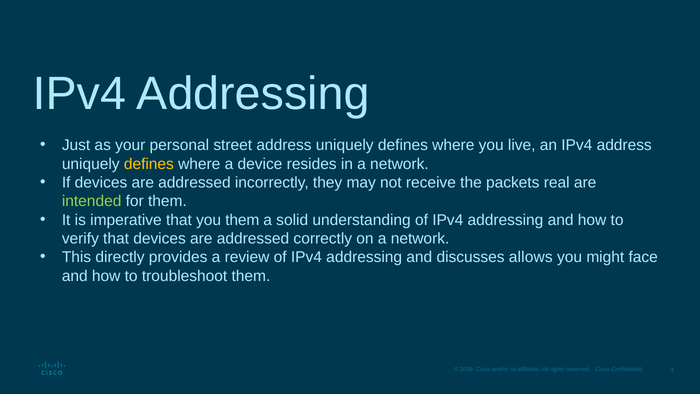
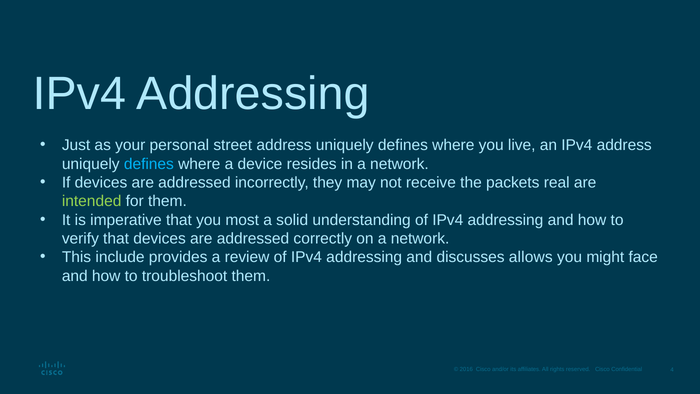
defines colour: yellow -> light blue (149, 164)
you them: them -> most (242, 220)
directly: directly -> include (120, 257)
